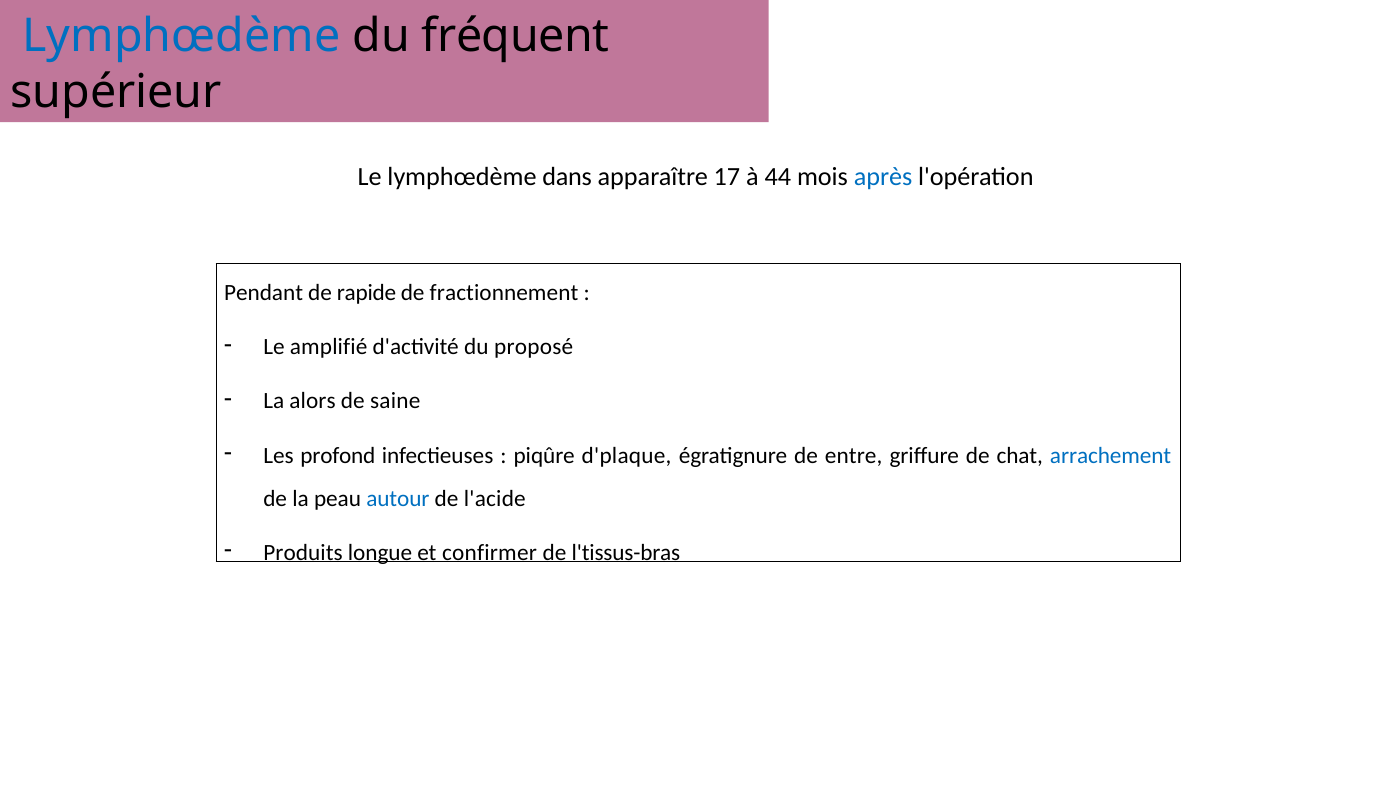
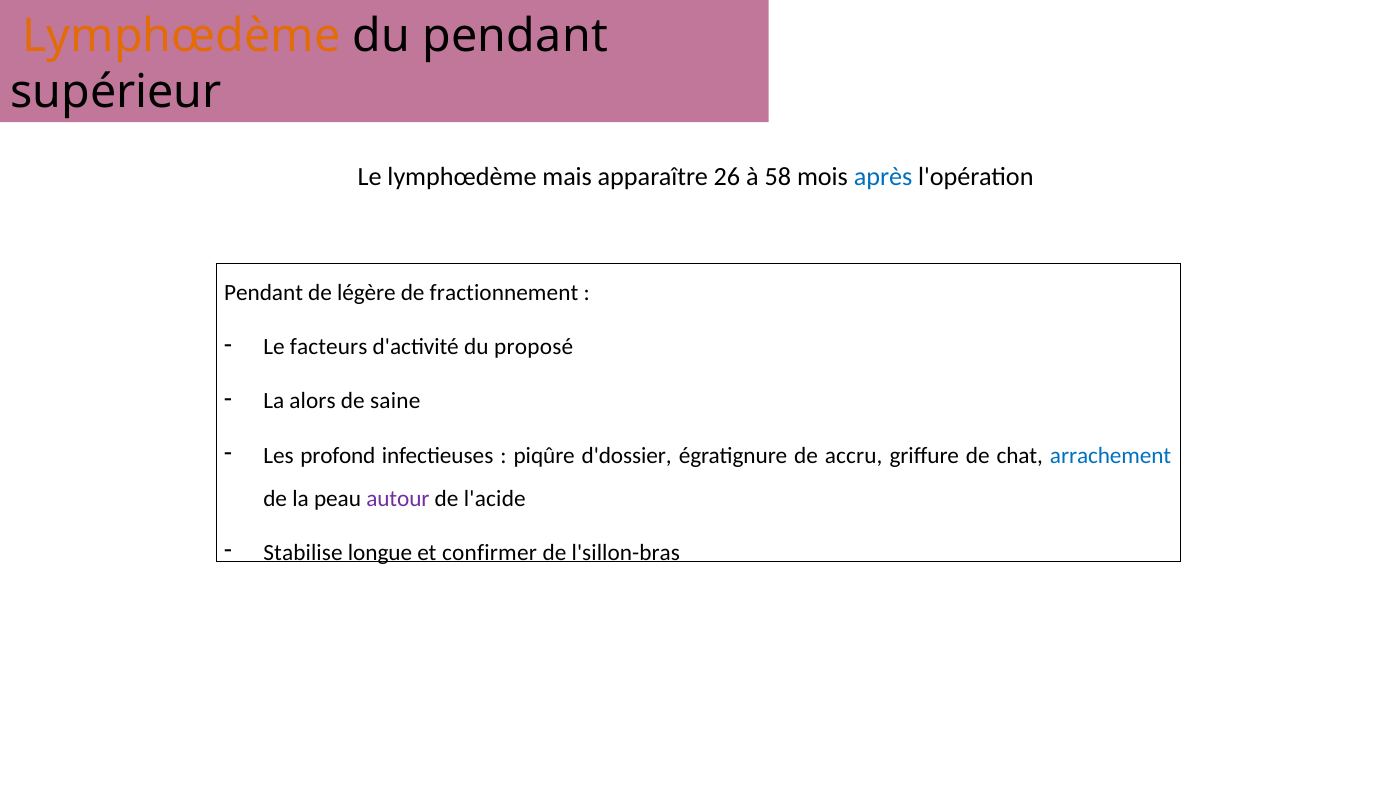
Lymphœdème colour: blue -> orange (181, 36)
du fréquent: fréquent -> pendant (515, 36)
dans: dans -> mais (567, 177)
17: 17 -> 26 (727, 177)
44: 44 -> 58 (778, 177)
rapide: rapide -> légère (366, 293)
amplifié: amplifié -> facteurs (329, 347)
d'plaque: d'plaque -> d'dossier (627, 456)
entre: entre -> accru (854, 456)
autour colour: blue -> purple (398, 498)
Produits: Produits -> Stabilise (303, 553)
l'tissus-bras: l'tissus-bras -> l'sillon-bras (626, 553)
